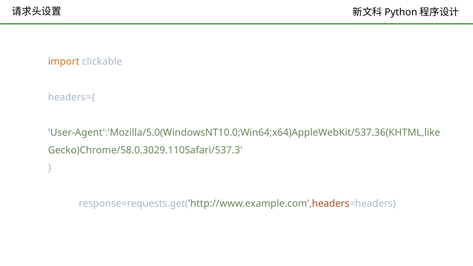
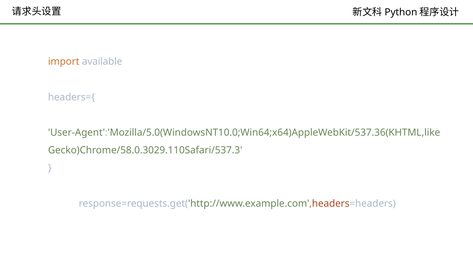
clickable: clickable -> available (102, 62)
